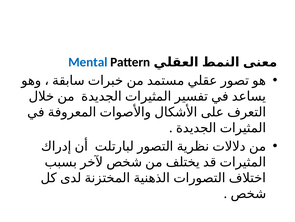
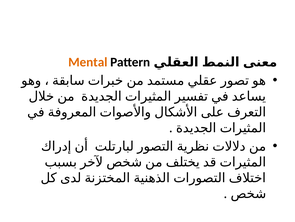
Mental colour: blue -> orange (88, 62)
